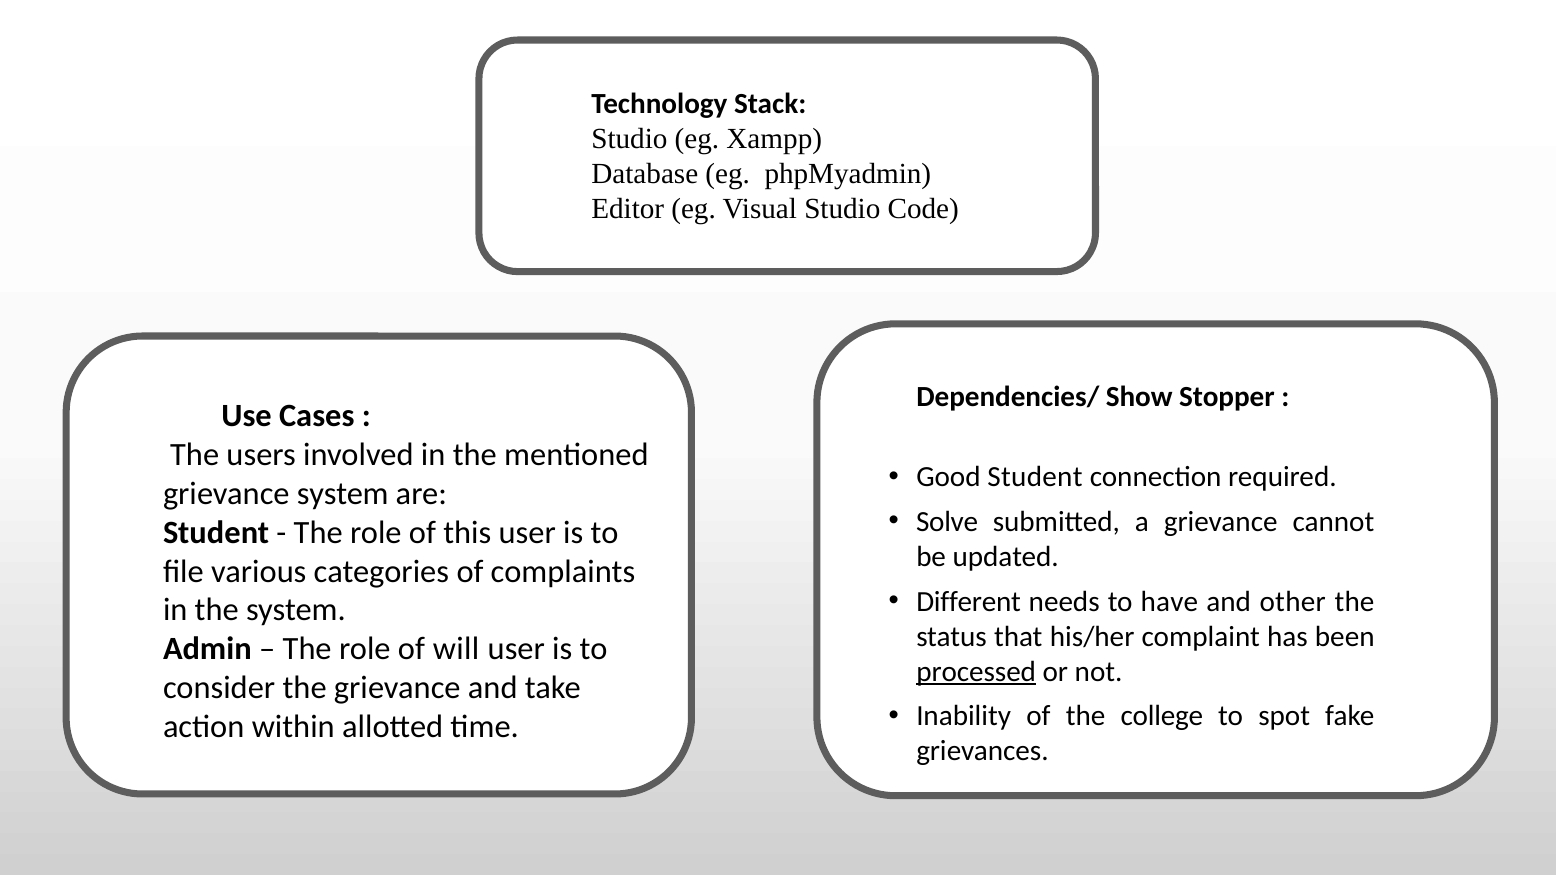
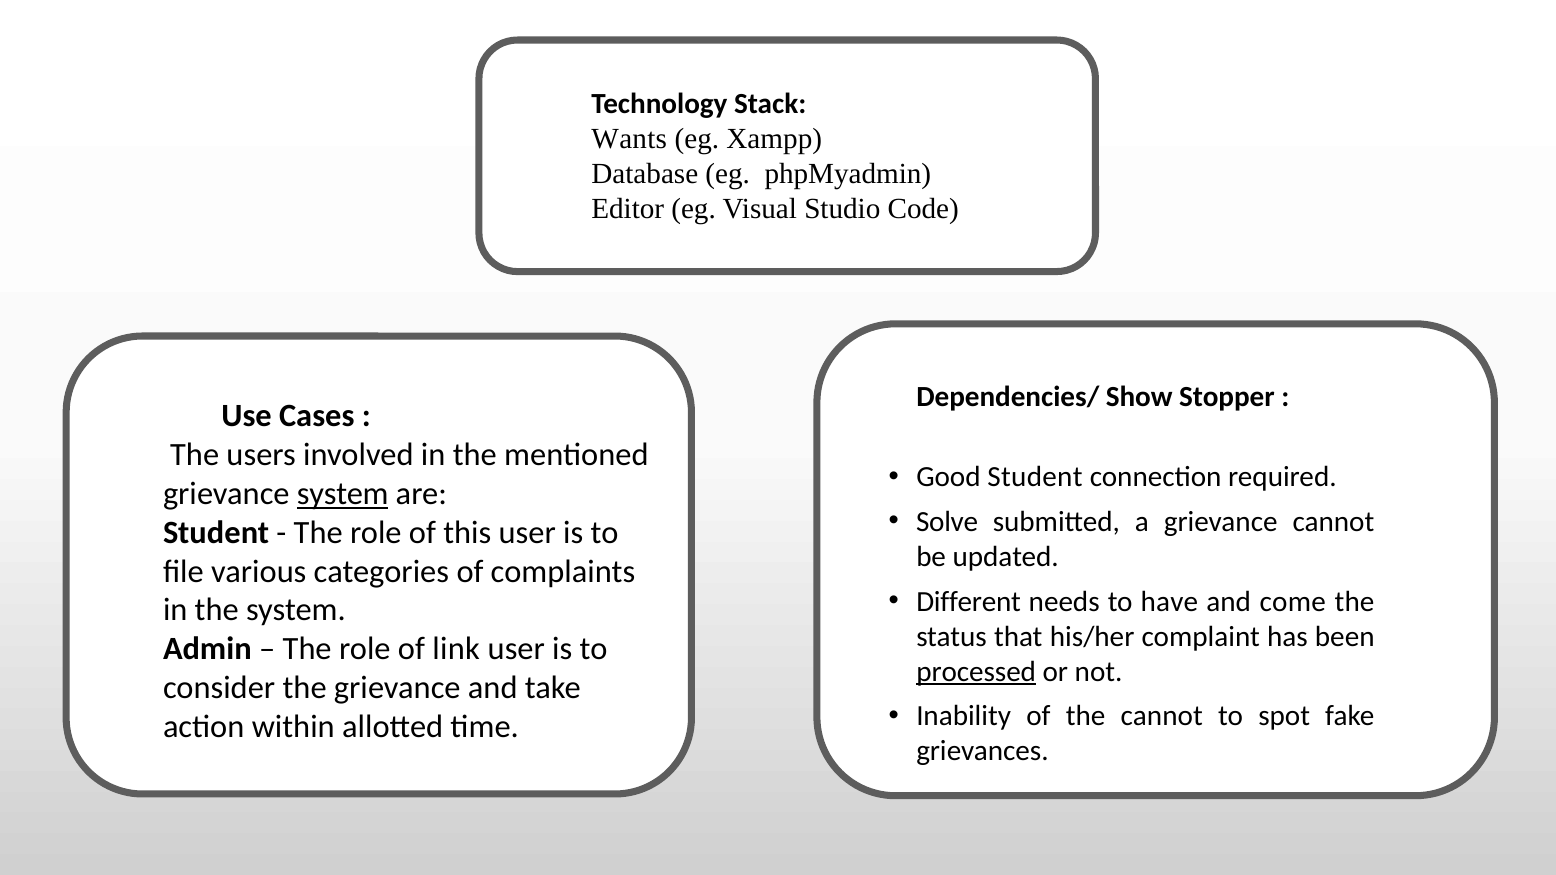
Studio: Studio -> Wants (629, 139)
system underline: none -> present (343, 494)
other: other -> come (1293, 602)
will: will -> link (456, 649)
the college: college -> cannot (1162, 716)
